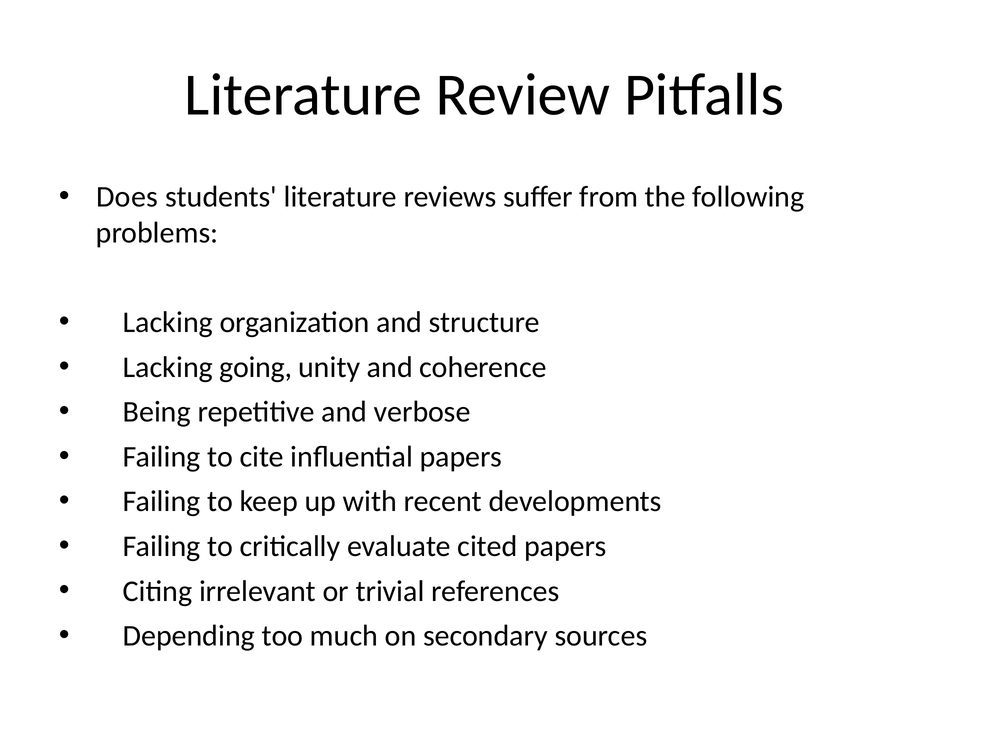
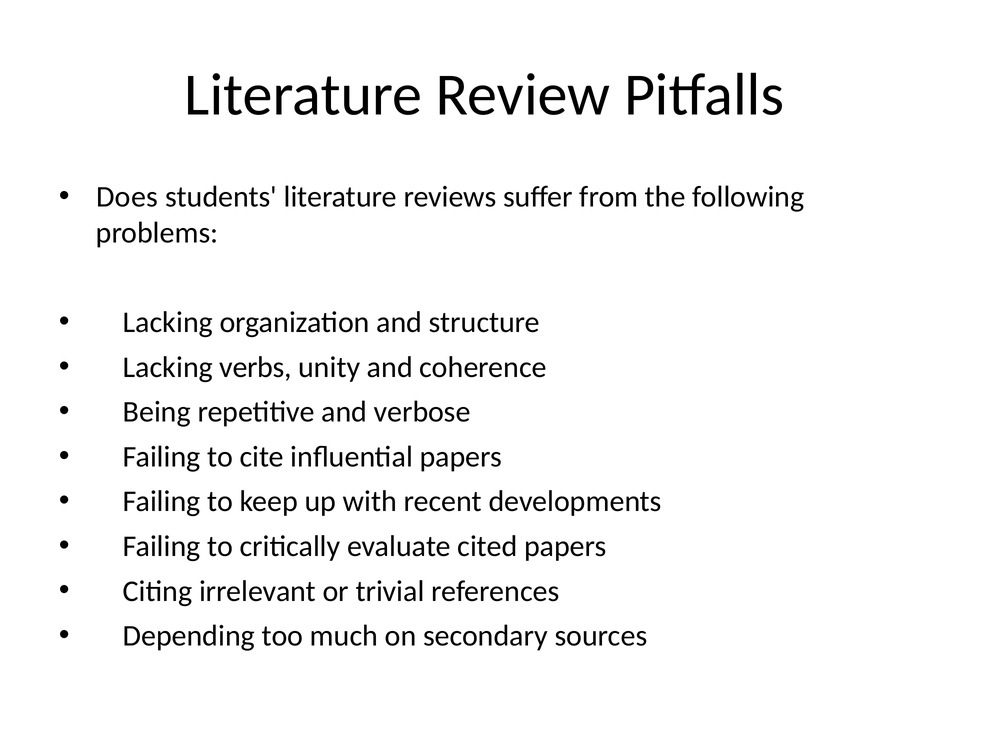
going: going -> verbs (256, 367)
